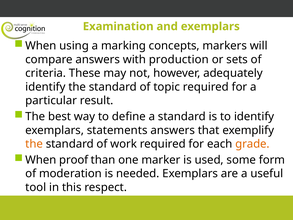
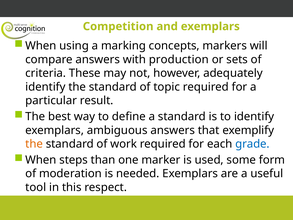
Examination: Examination -> Competition (118, 26)
statements: statements -> ambiguous (117, 130)
grade colour: orange -> blue (252, 144)
proof: proof -> steps (74, 160)
